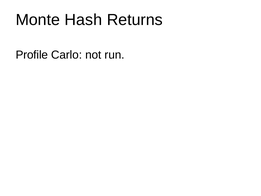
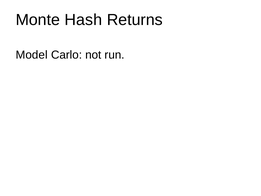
Profile: Profile -> Model (32, 55)
